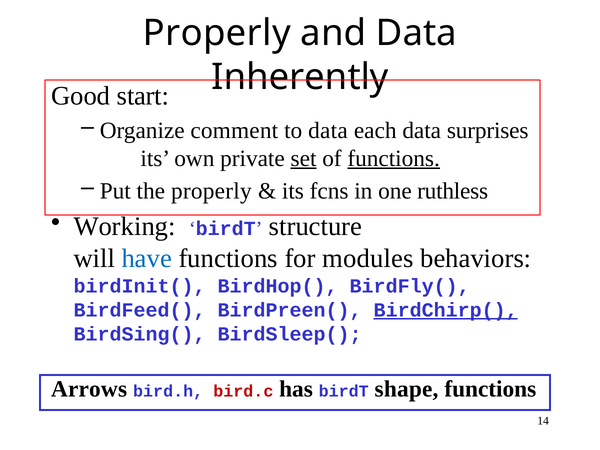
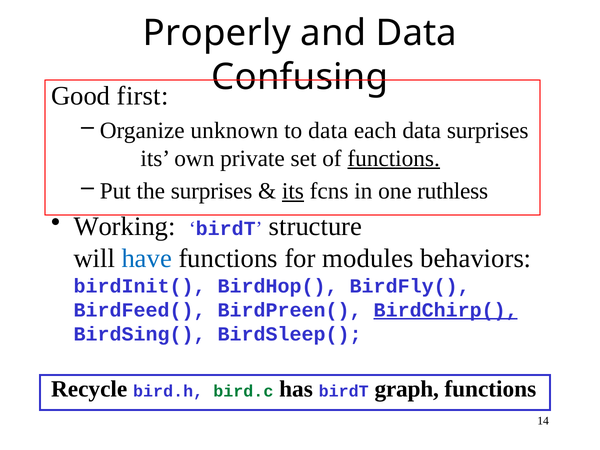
Inherently: Inherently -> Confusing (300, 77)
start: start -> first (143, 96)
comment: comment -> unknown (234, 130)
set underline: present -> none (304, 158)
the properly: properly -> surprises (212, 191)
its underline: none -> present (293, 191)
Arrows: Arrows -> Recycle (89, 389)
bird.c colour: red -> green (243, 391)
shape: shape -> graph (407, 389)
